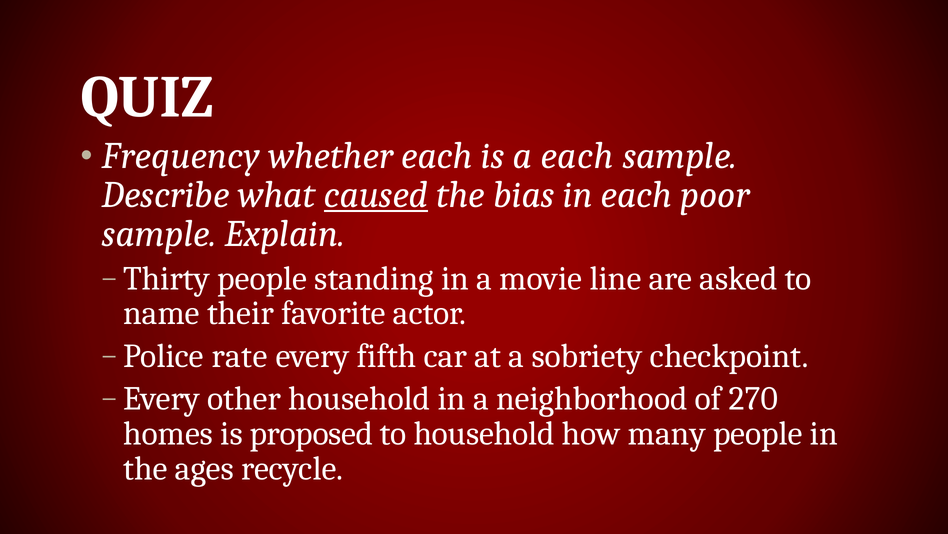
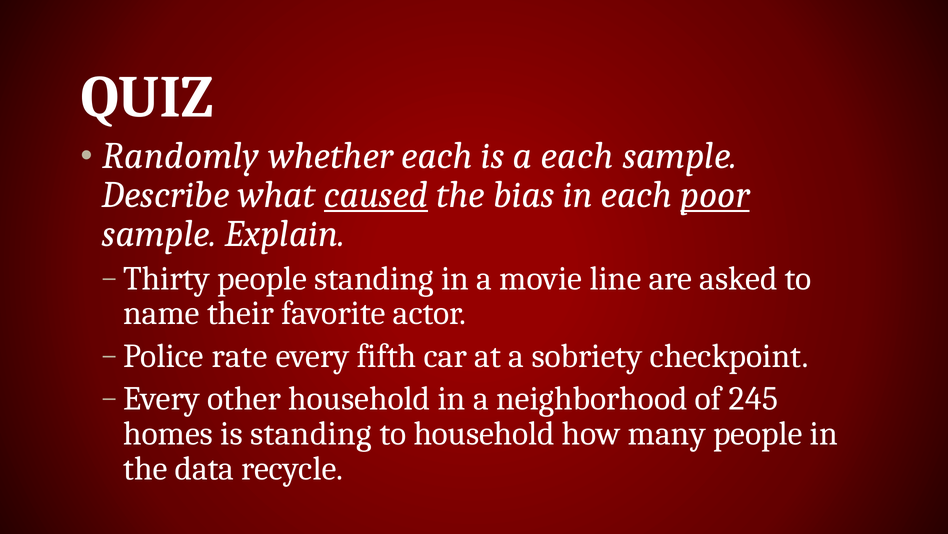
Frequency: Frequency -> Randomly (181, 156)
poor underline: none -> present (715, 195)
270: 270 -> 245 (753, 398)
is proposed: proposed -> standing (311, 433)
ages: ages -> data (204, 468)
